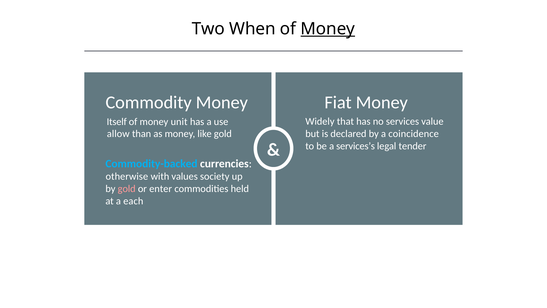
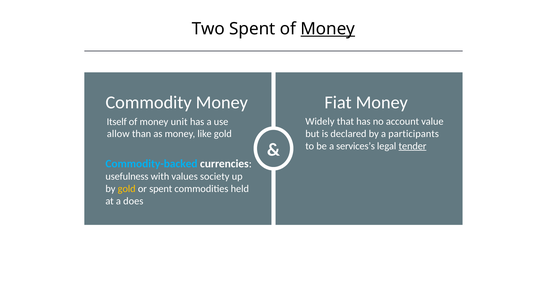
Two When: When -> Spent (252, 29)
services: services -> account (402, 121)
coincidence: coincidence -> participants (414, 134)
tender underline: none -> present (413, 146)
otherwise: otherwise -> usefulness (127, 176)
gold colour: pink -> yellow (127, 189)
or enter: enter -> spent (161, 189)
each: each -> does (133, 201)
